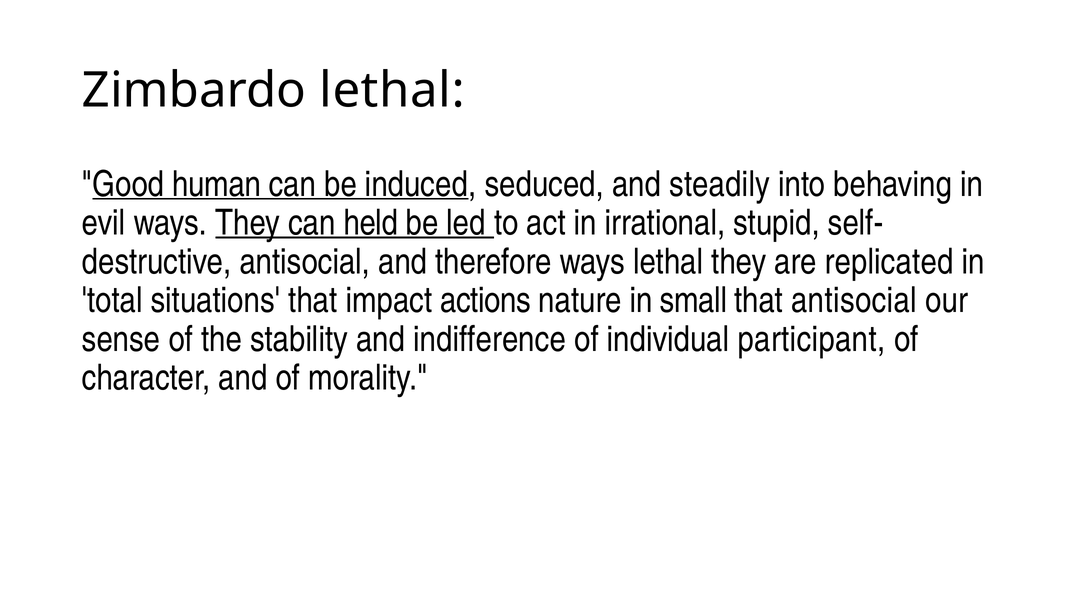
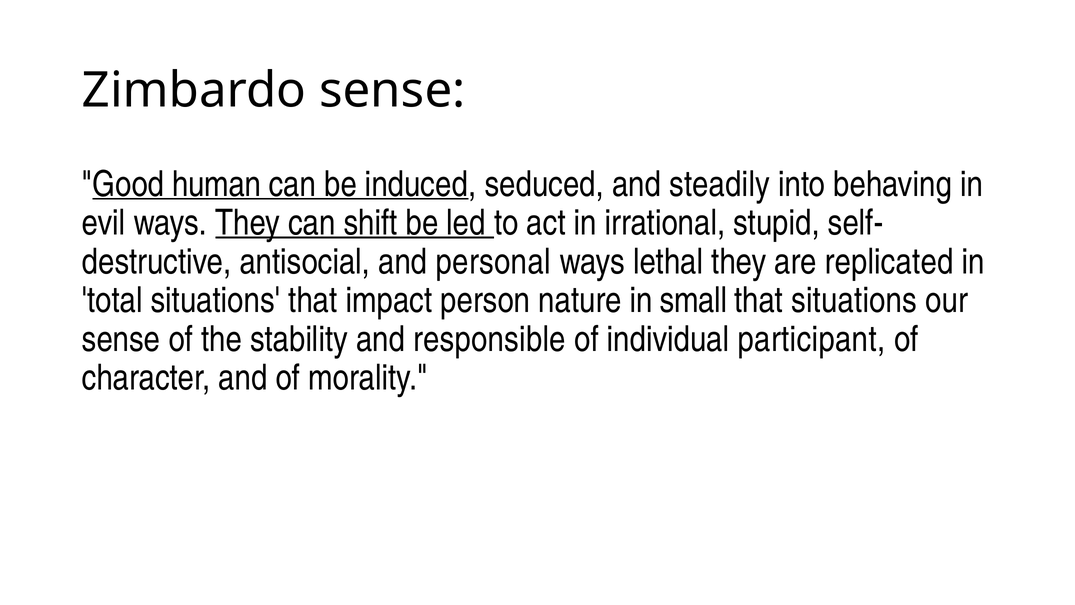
Zimbardo lethal: lethal -> sense (392, 90)
held: held -> shift (371, 223)
therefore: therefore -> personal (493, 262)
actions: actions -> person (485, 300)
that antisocial: antisocial -> situations (854, 300)
indifference: indifference -> responsible (490, 339)
